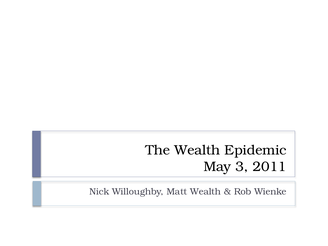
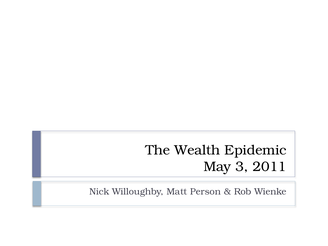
Matt Wealth: Wealth -> Person (205, 192)
